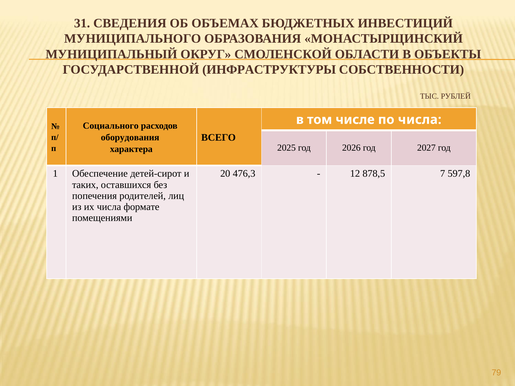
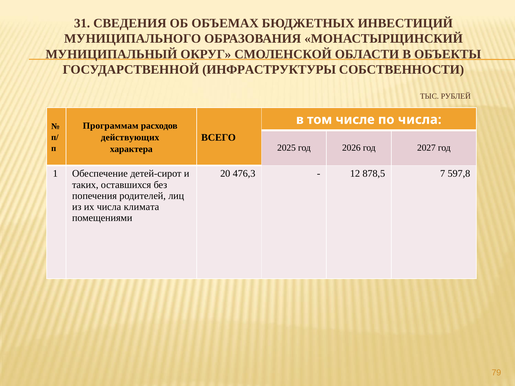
Социального: Социального -> Программам (111, 126)
оборудования: оборудования -> действующих (130, 137)
формате: формате -> климата (141, 207)
